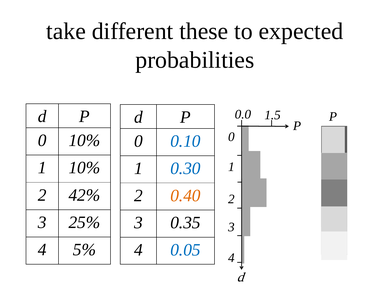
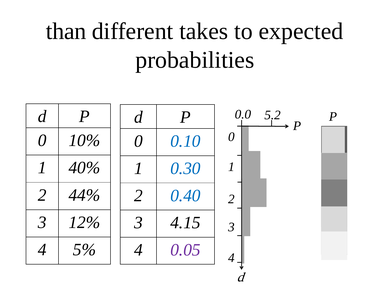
take: take -> than (66, 31)
these: these -> takes (204, 31)
1.5: 1.5 -> 5.2 (273, 115)
1 10%: 10% -> 40% (84, 167)
42%: 42% -> 44% (84, 195)
0.40 colour: orange -> blue (185, 195)
25%: 25% -> 12% (84, 222)
0.35: 0.35 -> 4.15 (185, 222)
0.05 colour: blue -> purple (185, 249)
